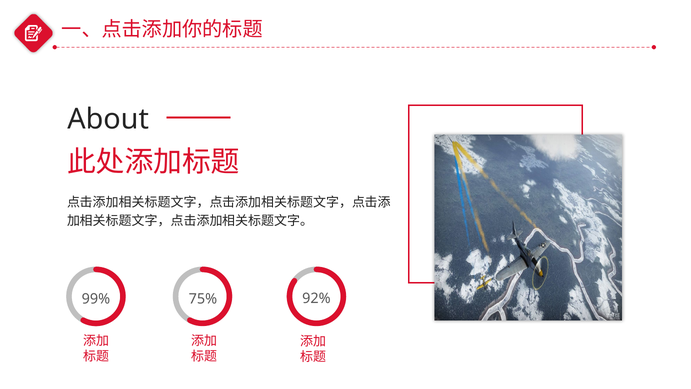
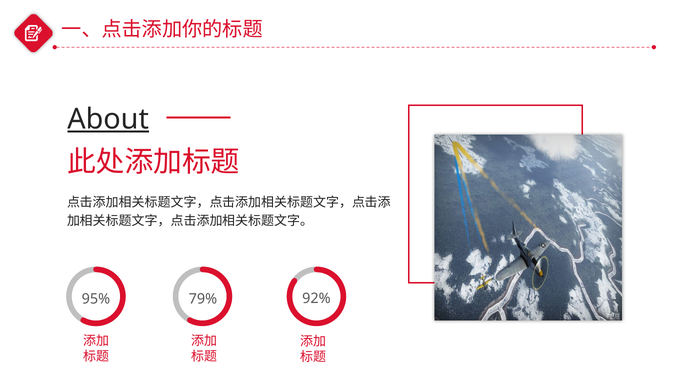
About underline: none -> present (108, 119)
99%: 99% -> 95% (96, 299)
75%: 75% -> 79% (203, 299)
